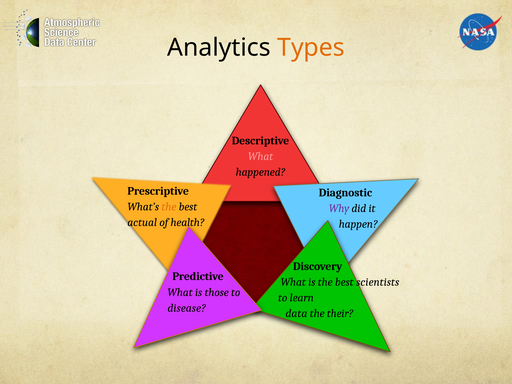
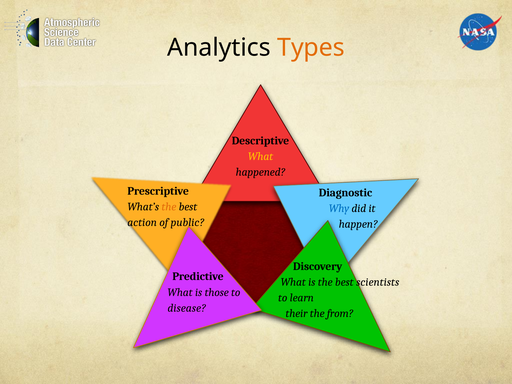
What colour: pink -> yellow (260, 156)
Why colour: purple -> blue (339, 208)
actual: actual -> action (142, 222)
health: health -> public (187, 222)
data: data -> their (296, 314)
their: their -> from (340, 314)
